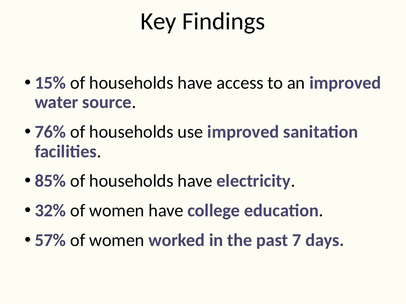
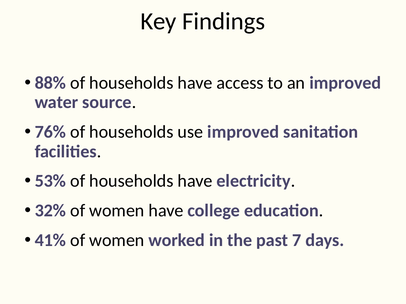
15%: 15% -> 88% (50, 83)
85%: 85% -> 53% (50, 181)
57%: 57% -> 41% (50, 241)
